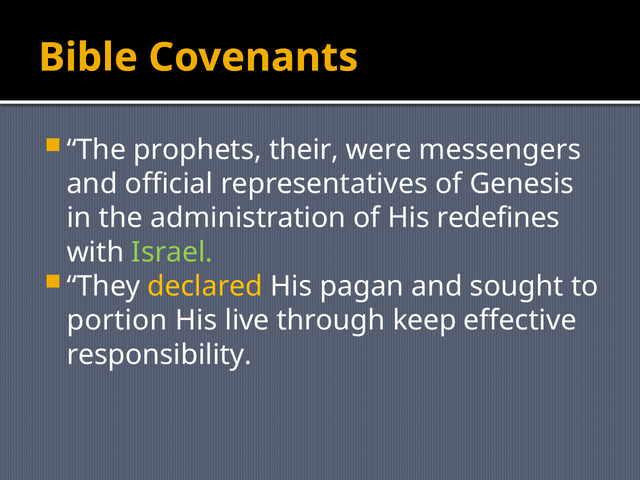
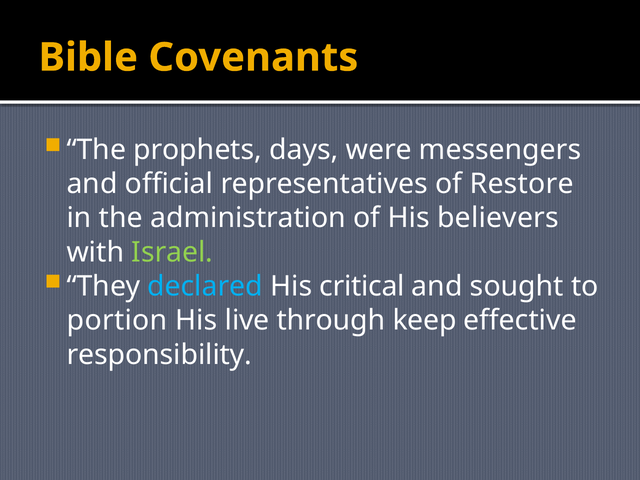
their: their -> days (304, 150)
Genesis: Genesis -> Restore (522, 184)
redefines: redefines -> believers (498, 218)
declared colour: yellow -> light blue (205, 286)
pagan: pagan -> critical (362, 286)
